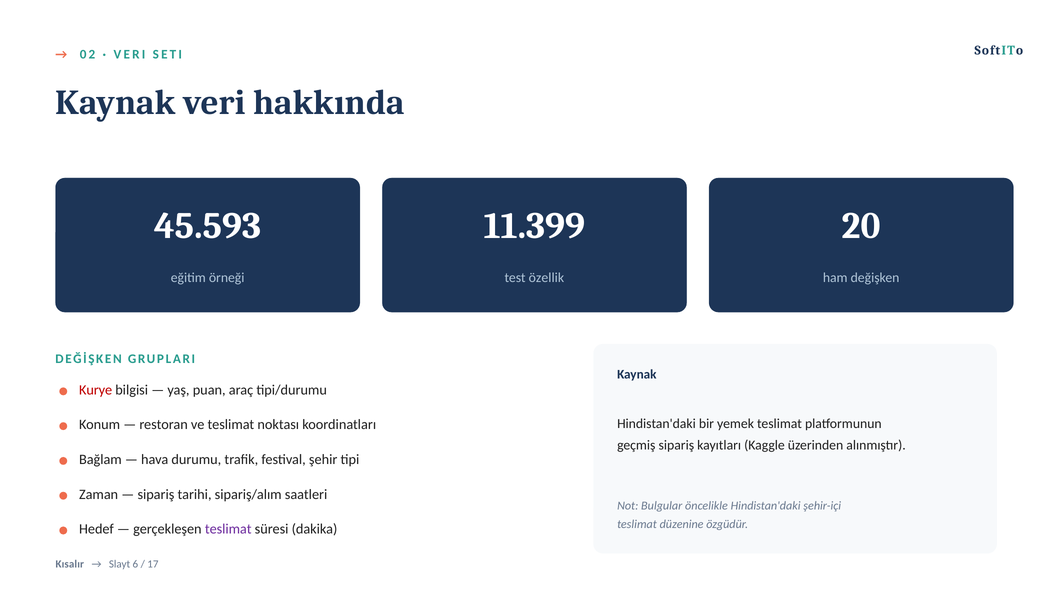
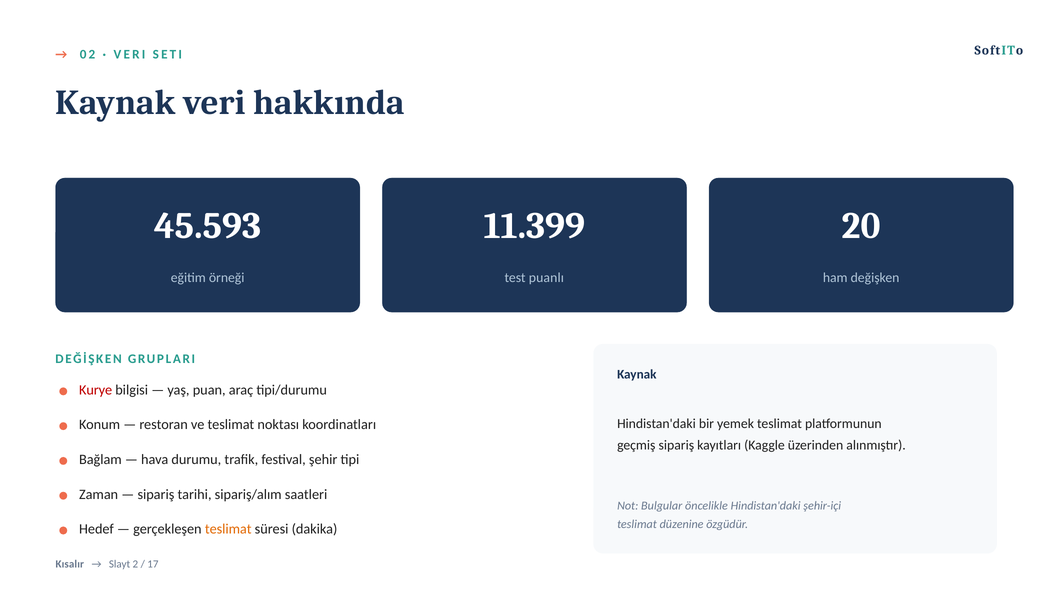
özellik: özellik -> puanlı (546, 278)
teslimat colour: purple -> orange (228, 529)
6: 6 -> 2 (135, 565)
